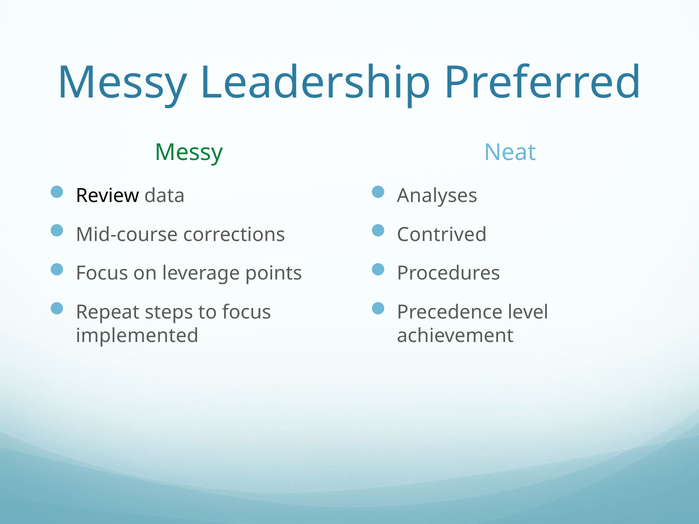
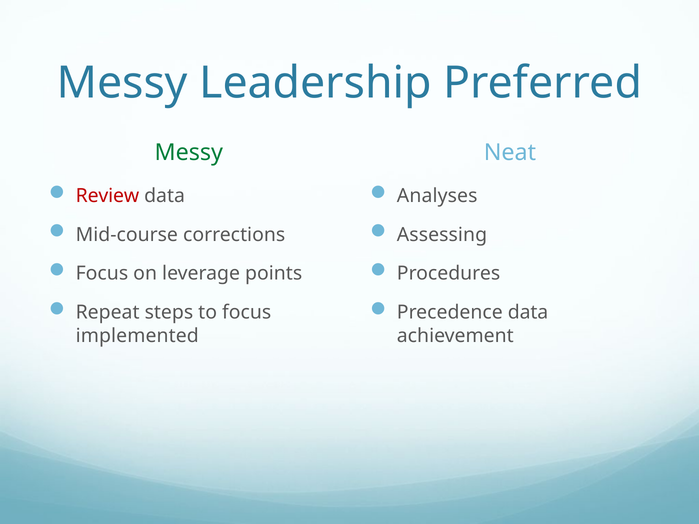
Review colour: black -> red (107, 196)
Contrived: Contrived -> Assessing (442, 235)
Precedence level: level -> data (528, 312)
